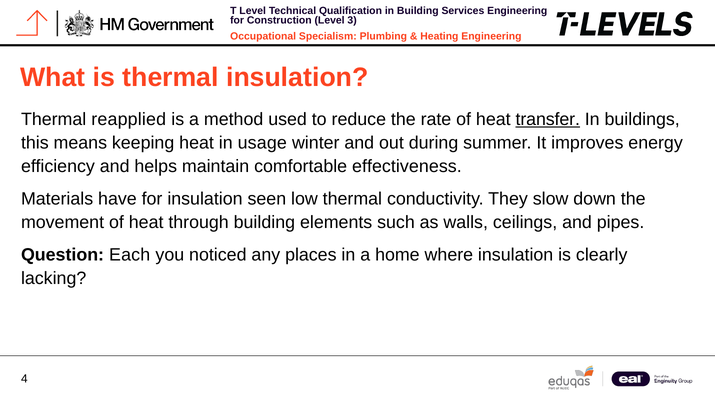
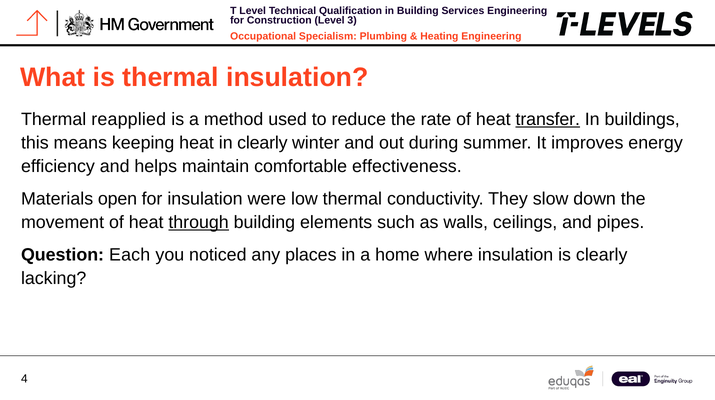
in usage: usage -> clearly (262, 143)
have: have -> open (118, 199)
seen: seen -> were (267, 199)
through underline: none -> present (199, 222)
